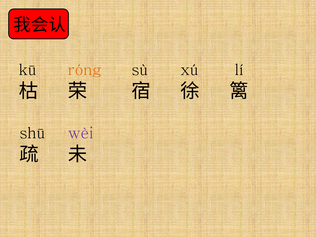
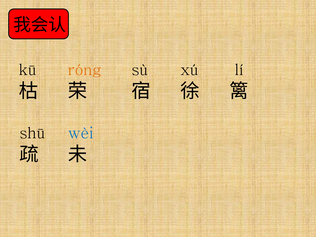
wèi colour: purple -> blue (81, 133)
